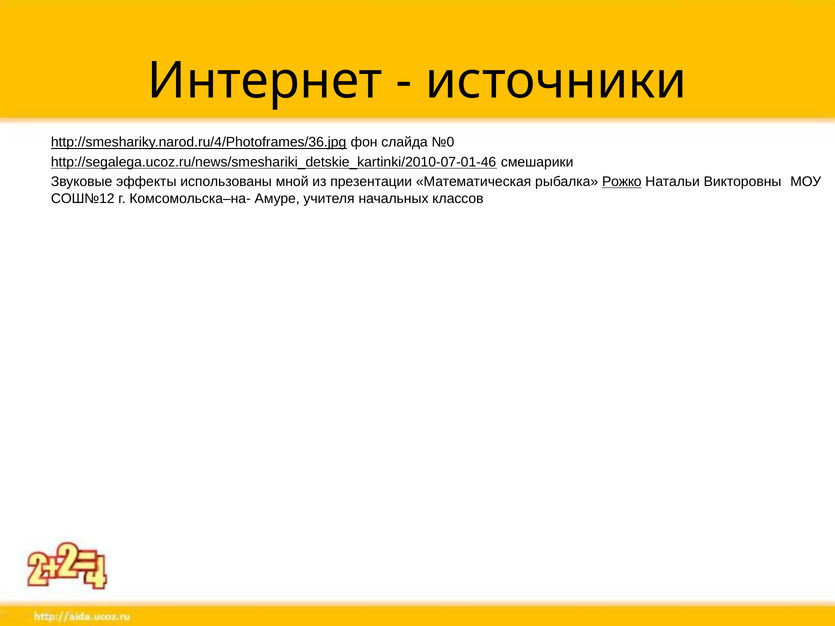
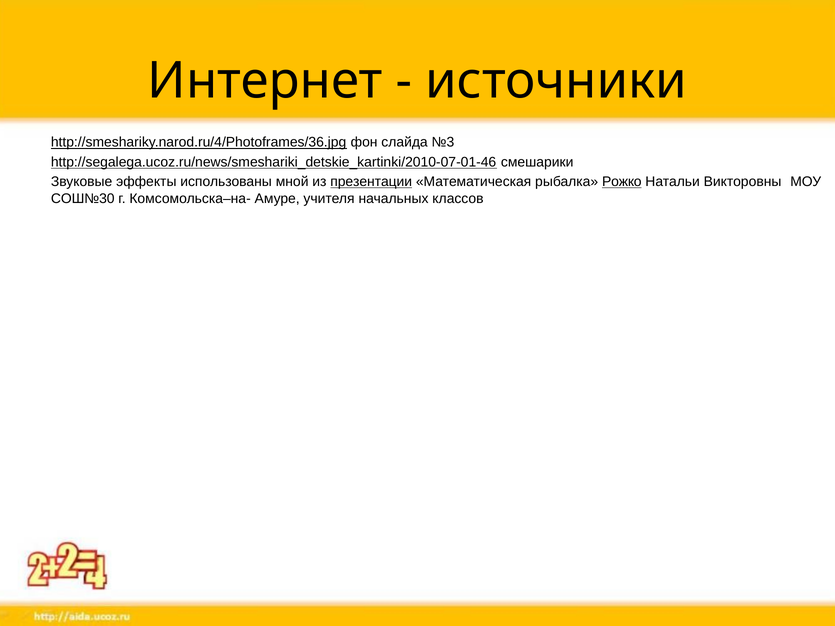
№0: №0 -> №3 (443, 142)
презентации underline: none -> present (371, 182)
СОШ№12: СОШ№12 -> СОШ№30 (83, 199)
